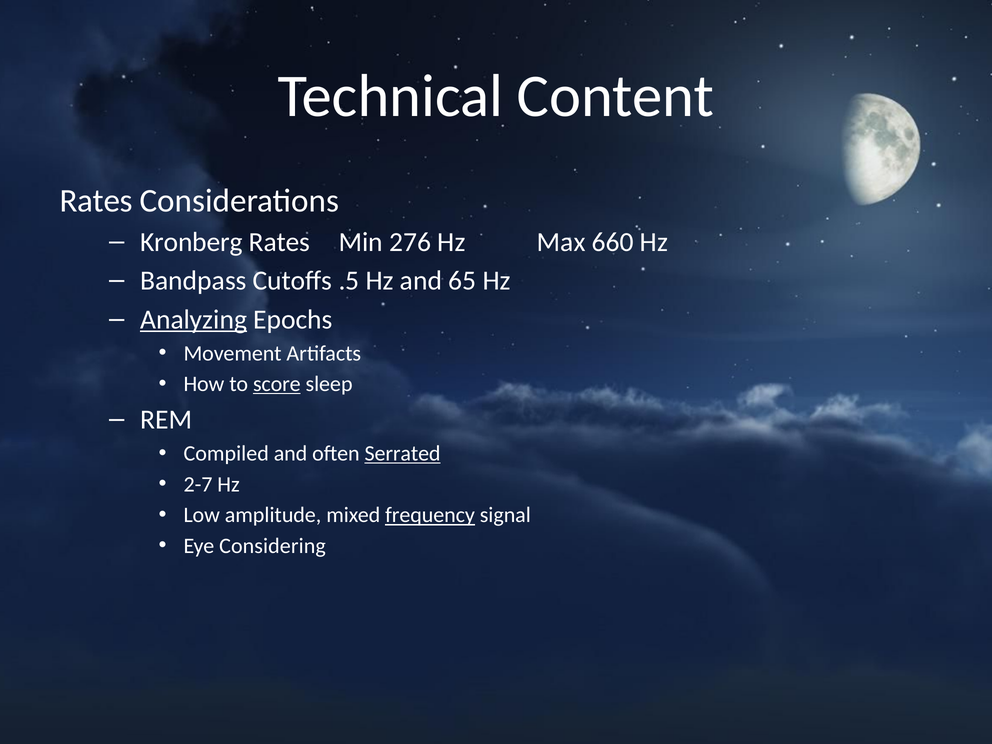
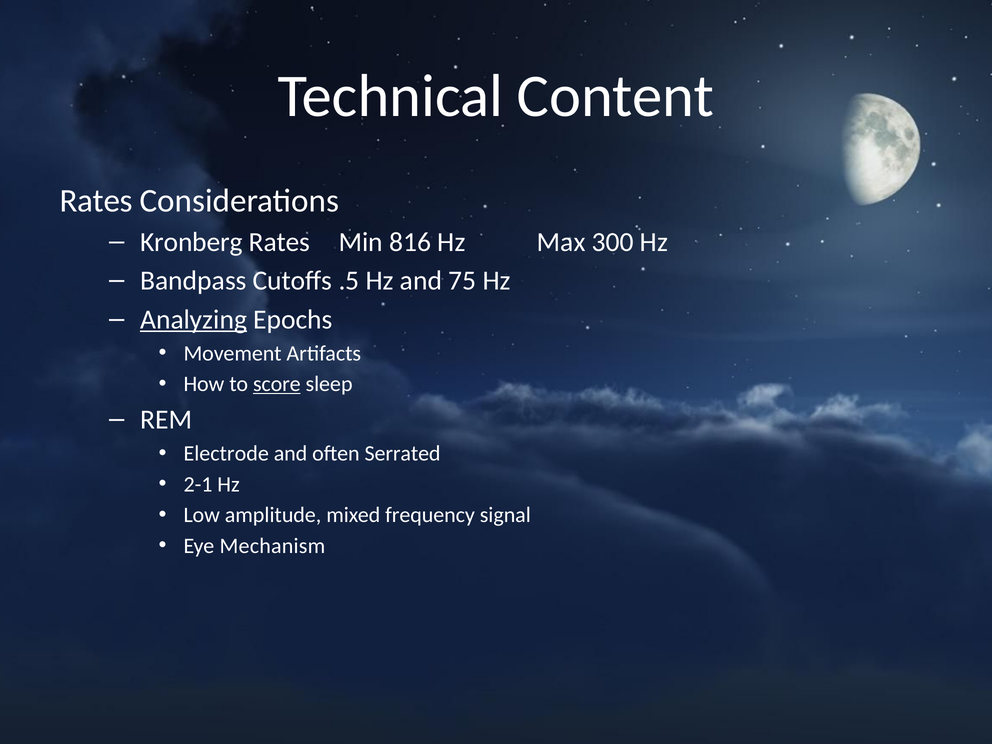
276: 276 -> 816 (410, 242)
660: 660 -> 300 (613, 242)
65: 65 -> 75 (462, 281)
Compiled: Compiled -> Electrode (226, 454)
Serrated underline: present -> none (403, 454)
2-7: 2-7 -> 2-1 (198, 484)
frequency underline: present -> none (430, 515)
Considering: Considering -> Mechanism (272, 546)
